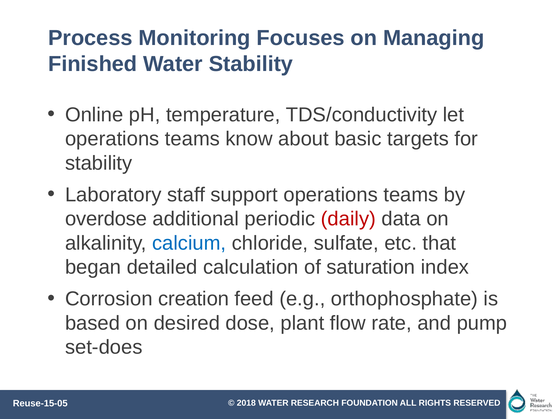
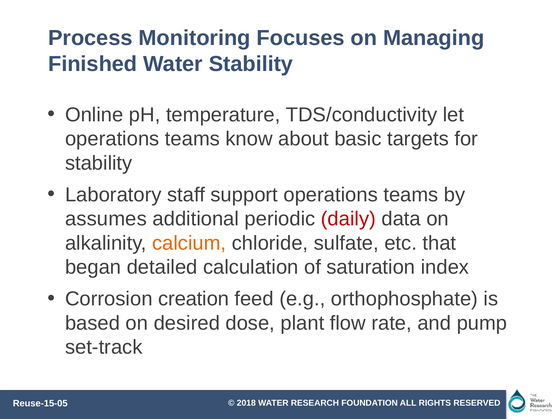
overdose: overdose -> assumes (106, 219)
calcium colour: blue -> orange (189, 243)
set-does: set-does -> set-track (104, 347)
